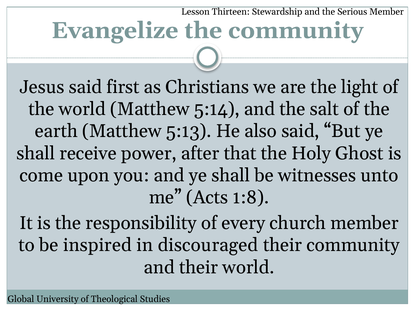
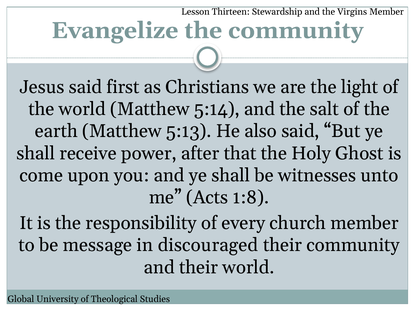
Serious: Serious -> Virgins (352, 12)
inspired: inspired -> message (98, 245)
